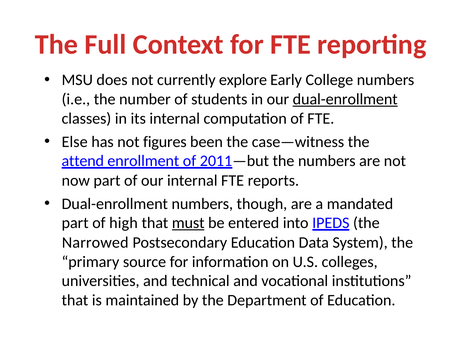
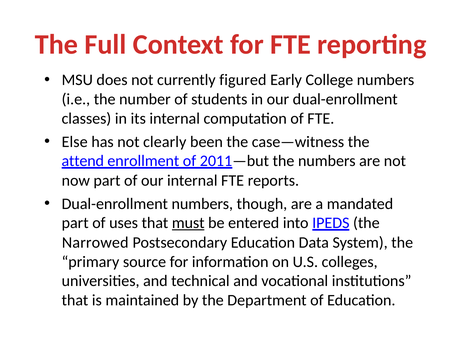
explore: explore -> figured (243, 80)
dual-enrollment underline: present -> none (345, 99)
figures: figures -> clearly (165, 142)
high: high -> uses (124, 223)
